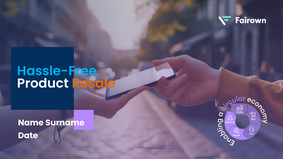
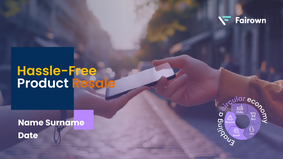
Hassle-Free colour: light blue -> yellow (57, 71)
